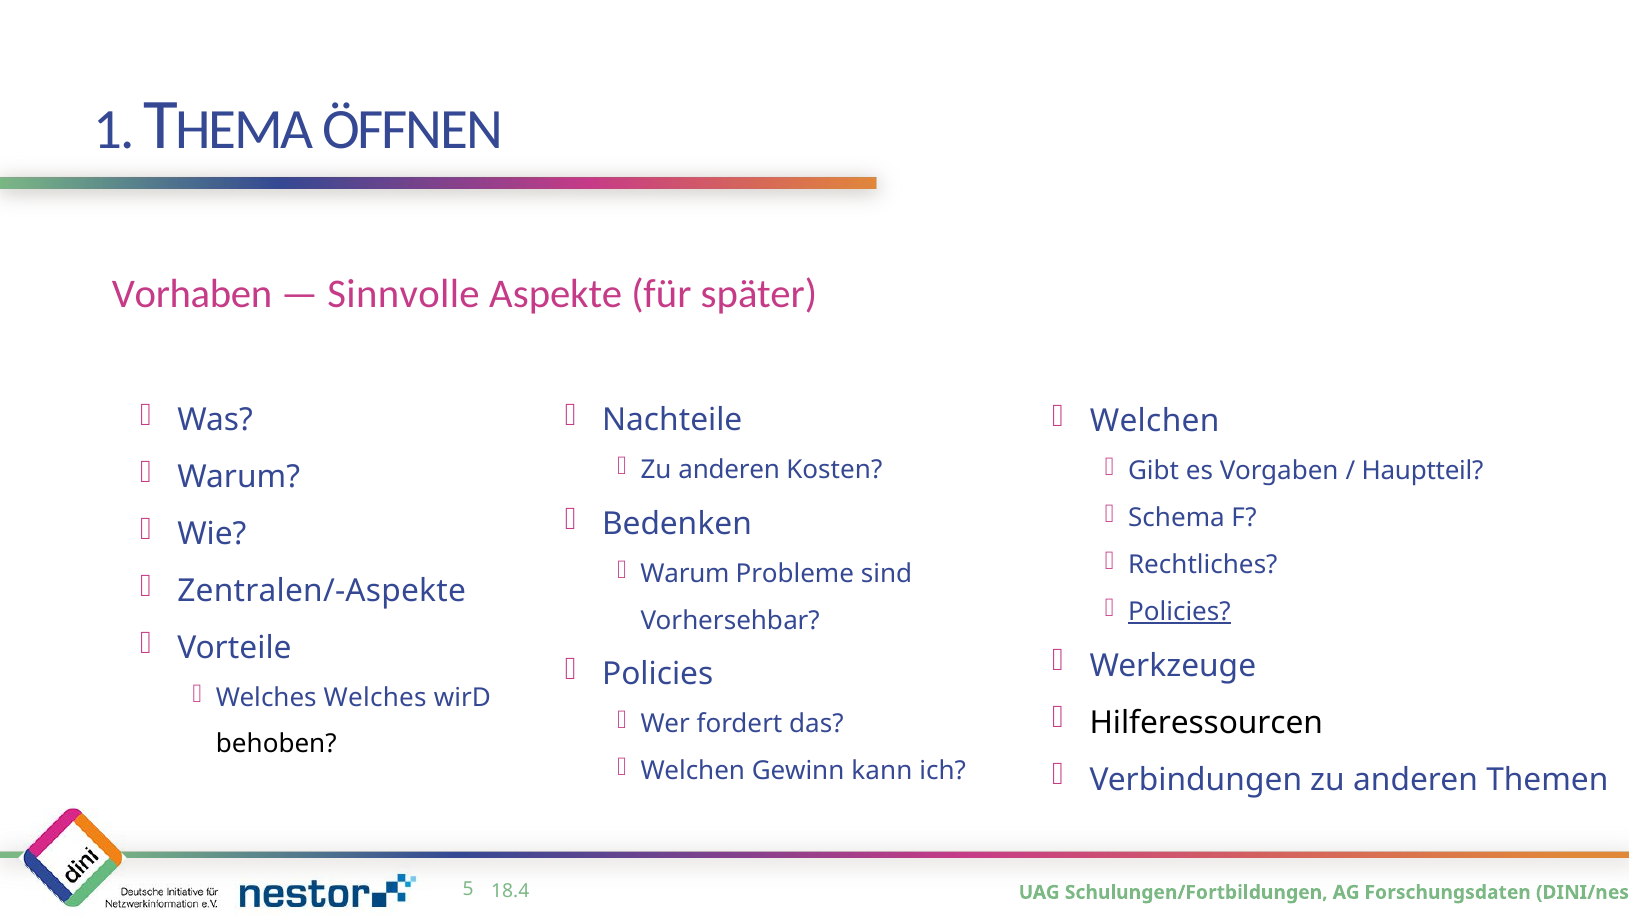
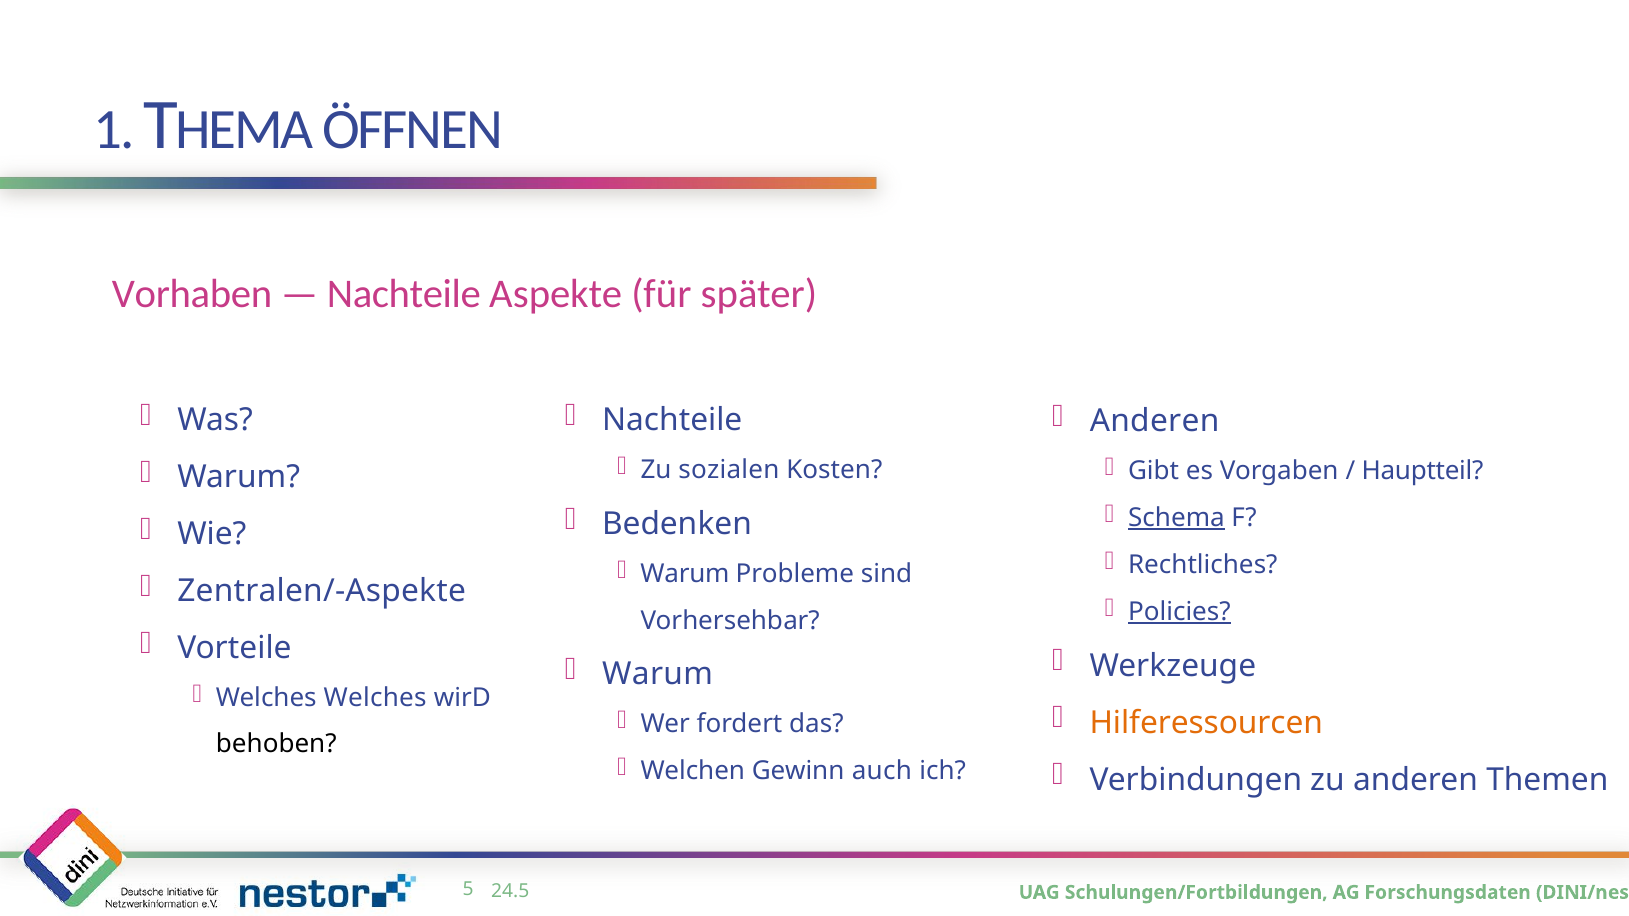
Sinnvolle: Sinnvolle -> Nachteile (404, 294)
Welchen: Welchen -> Anderen (1155, 422)
anderen: anderen -> sozialen (729, 470)
Schema underline: none -> present (1176, 518)
Policies: Policies -> Warum (658, 675)
Hilferessourcen colour: black -> orange (1206, 723)
kann: kann -> auch (882, 771)
18.4: 18.4 -> 24.5 (510, 892)
